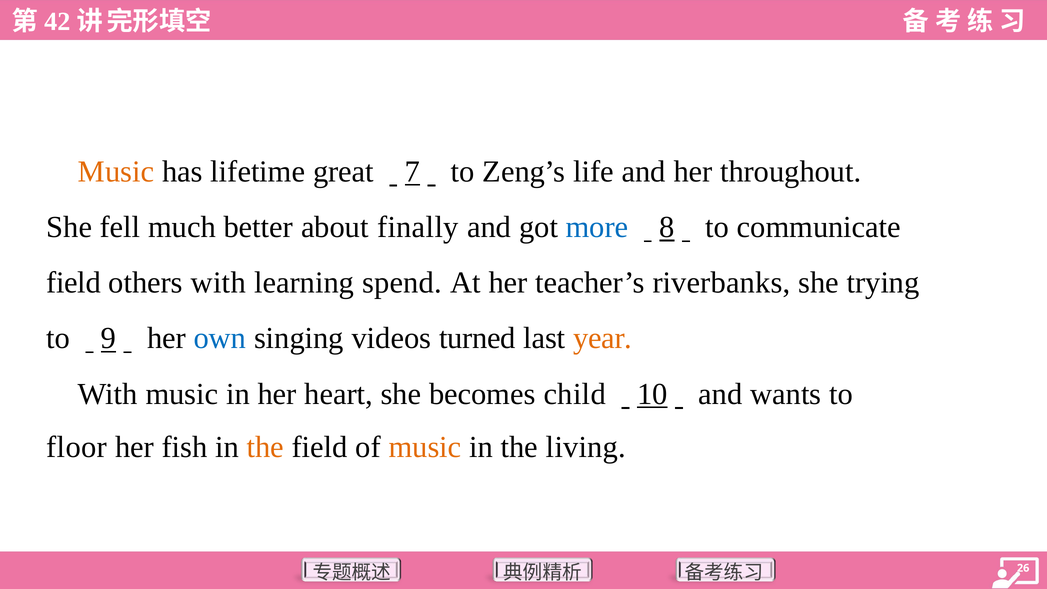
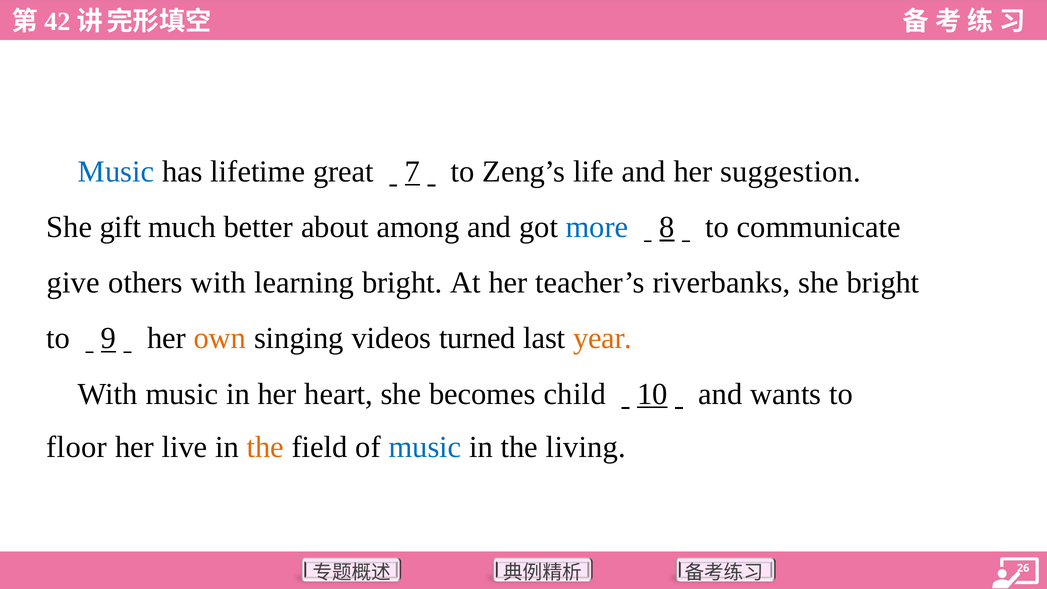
Music colour: orange -> blue (116, 171)
throughout: throughout -> suggestion (791, 171)
fell: fell -> gift (120, 227)
finally: finally -> among (418, 227)
field: field -> give (73, 283)
learning spend: spend -> bright (402, 283)
she trying: trying -> bright (883, 283)
own colour: blue -> orange (220, 338)
fish: fish -> live (185, 447)
music colour: orange -> blue (425, 447)
